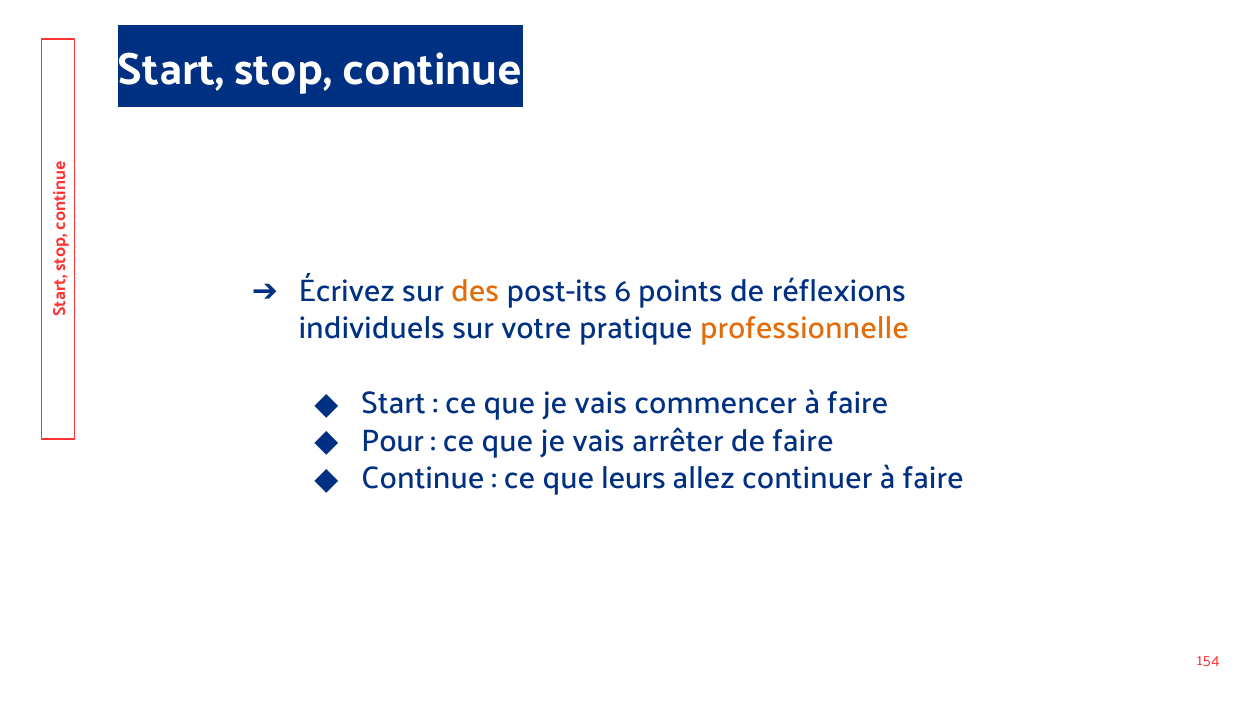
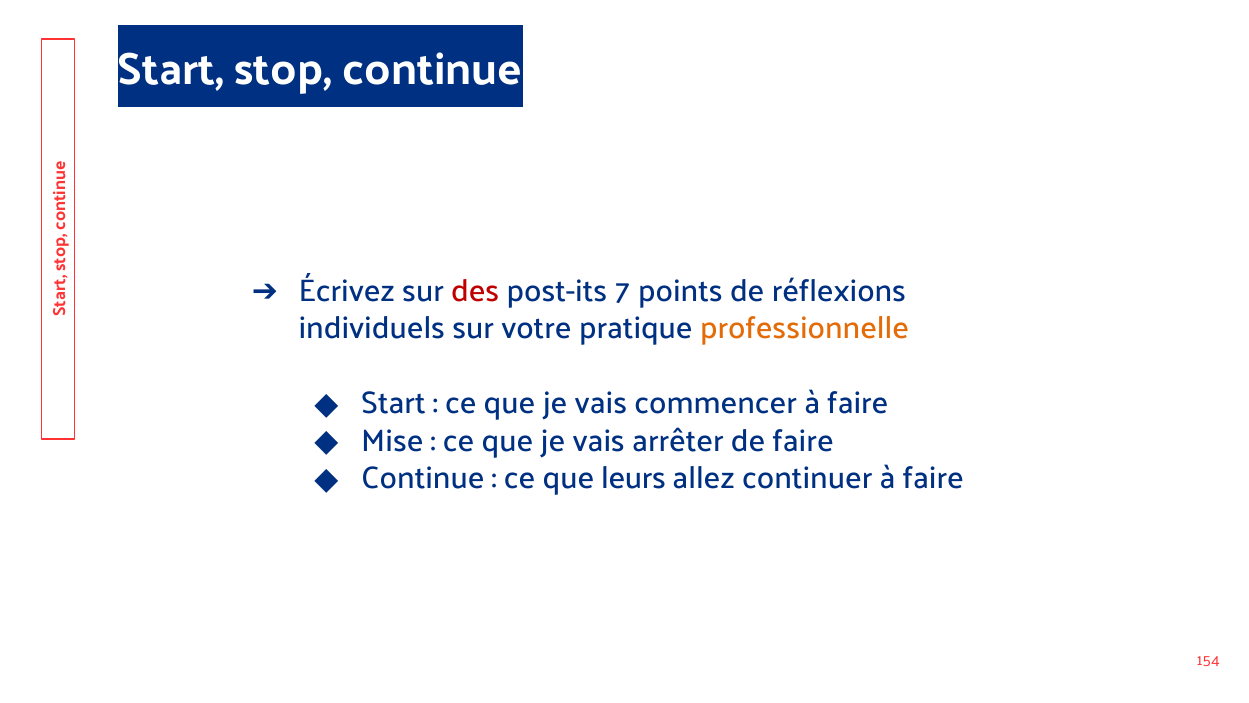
des colour: orange -> red (475, 291)
6: 6 -> 7 (622, 291)
Pour: Pour -> Mise (392, 441)
